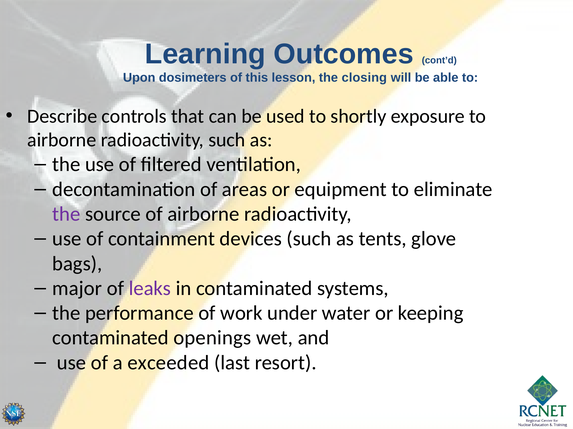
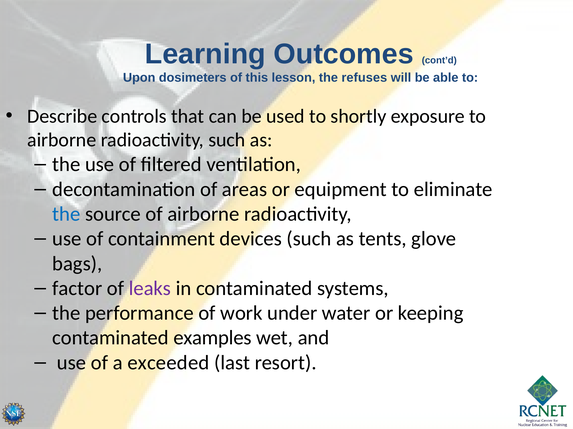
closing: closing -> refuses (364, 78)
the colour: purple -> blue (66, 214)
major: major -> factor (77, 289)
openings: openings -> examples (213, 338)
